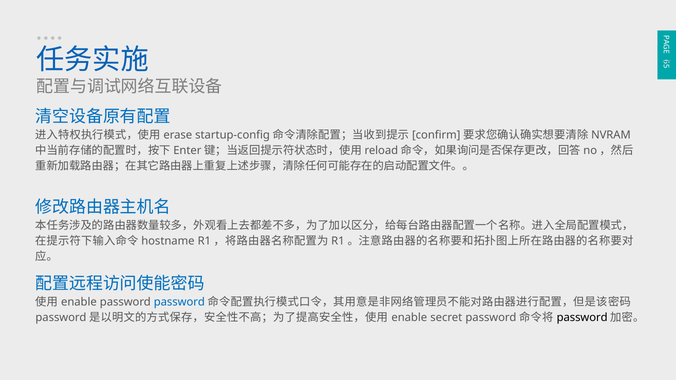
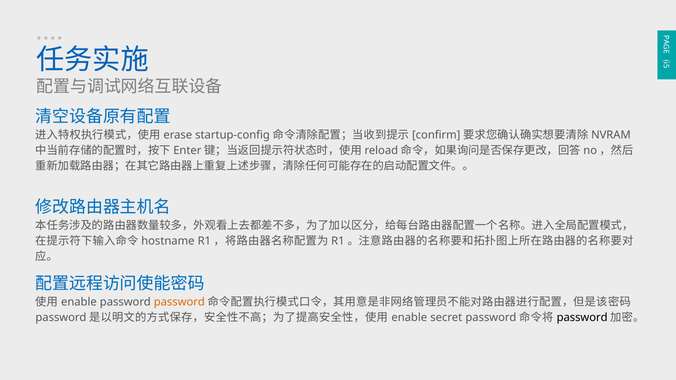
password colour: blue -> orange (179, 302)
